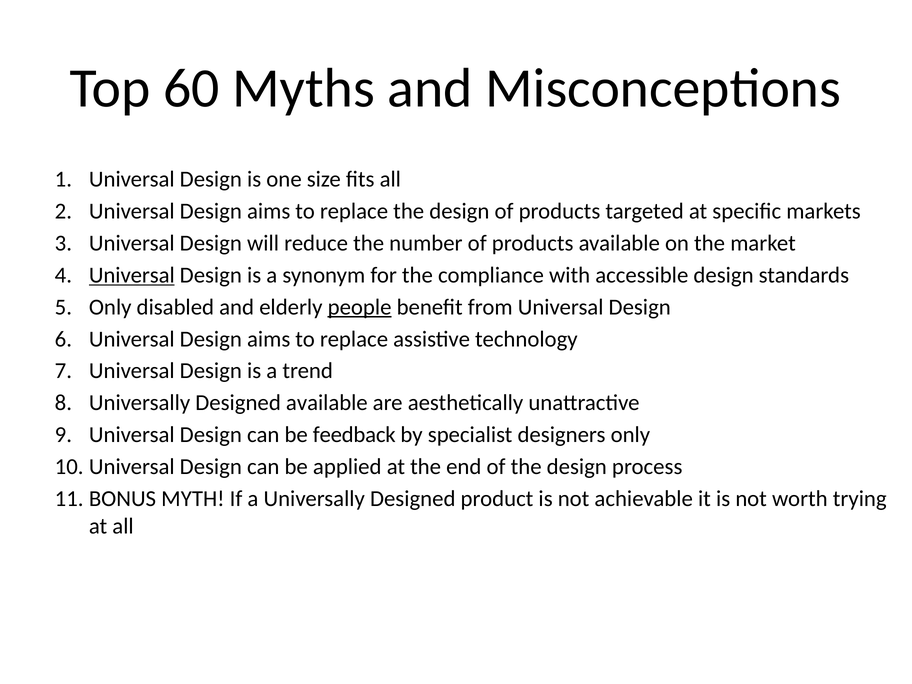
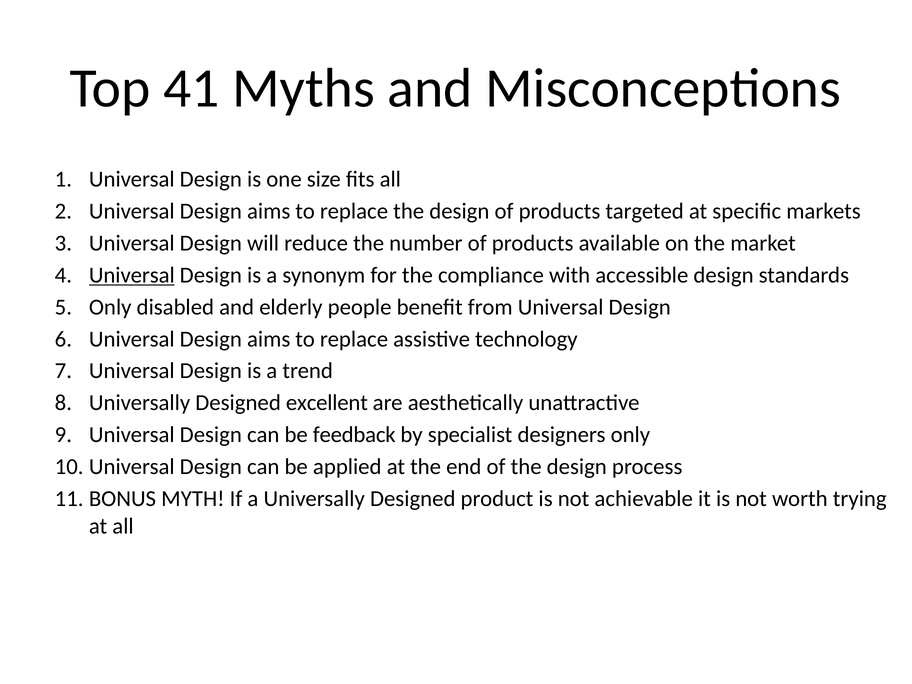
60: 60 -> 41 (191, 88)
people underline: present -> none (360, 307)
Designed available: available -> excellent (327, 403)
